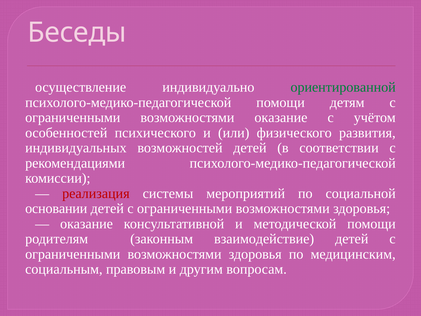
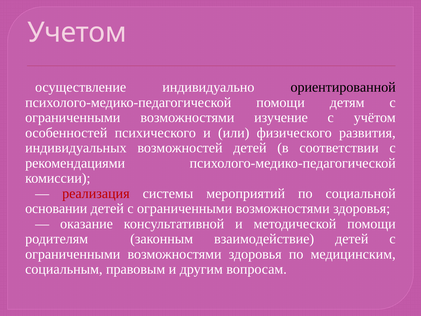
Беседы: Беседы -> Учетом (77, 33)
ориентированной colour: green -> black (343, 87)
возможностями оказание: оказание -> изучение (281, 118)
